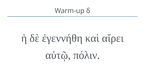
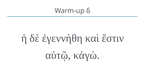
αἴρει: αἴρει -> ἔστιν (113, 38)
πόλιν: πόλιν -> κἀγὼ (87, 55)
